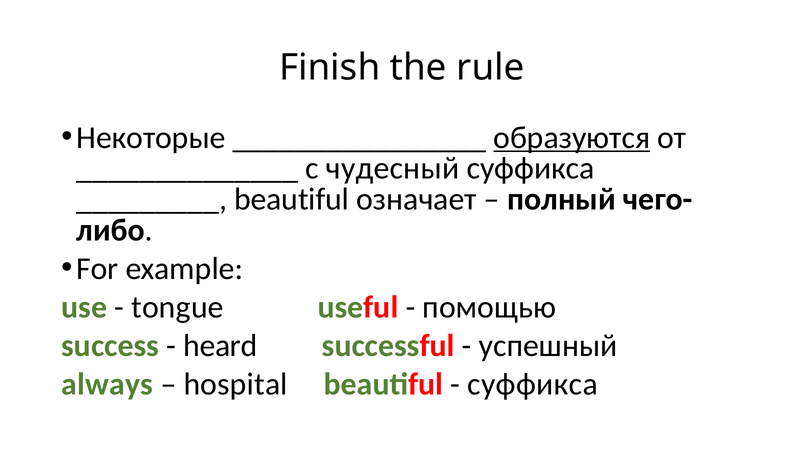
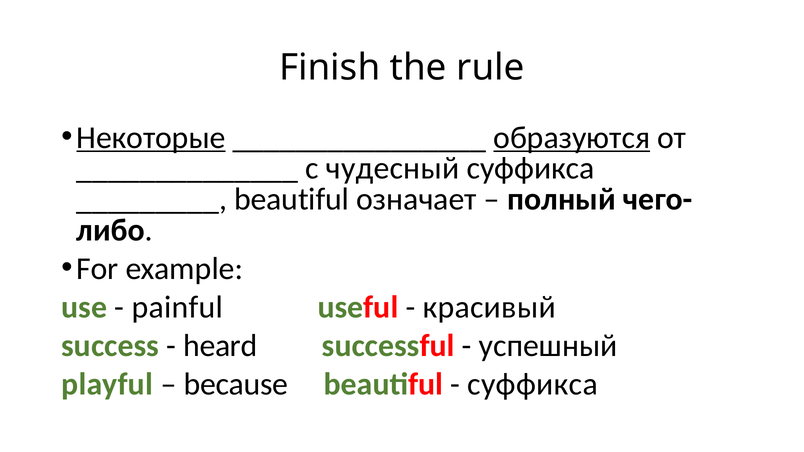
Некоторые underline: none -> present (151, 138)
tongue: tongue -> painful (177, 307)
помощью: помощью -> красивый (489, 307)
always: always -> playful (107, 384)
hospital: hospital -> because (236, 384)
